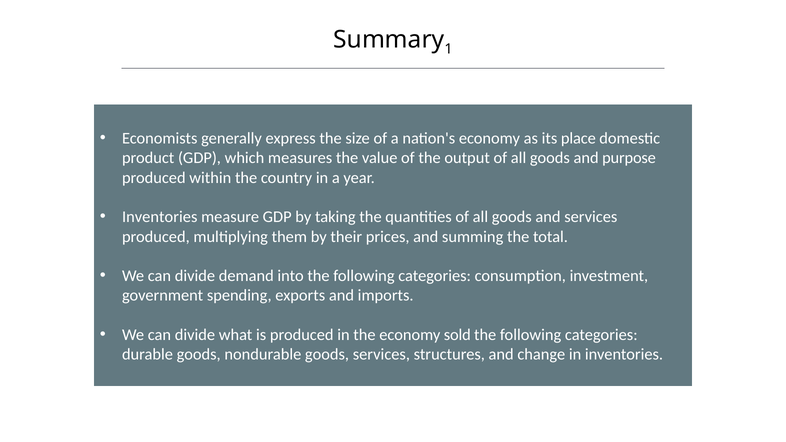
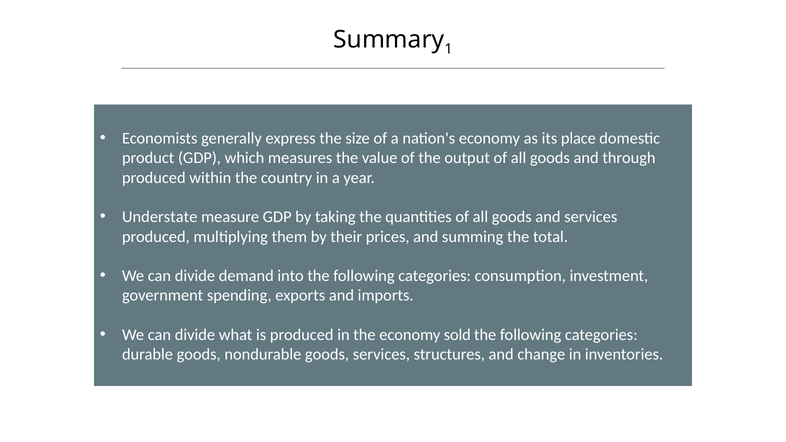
purpose: purpose -> through (629, 158)
Inventories: Inventories -> Understate (160, 217)
